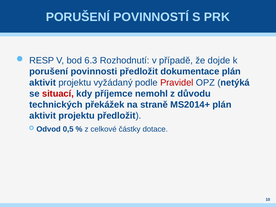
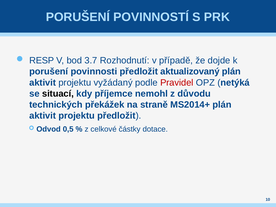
6.3: 6.3 -> 3.7 (91, 60)
dokumentace: dokumentace -> aktualizovaný (190, 72)
situací colour: red -> black (58, 94)
